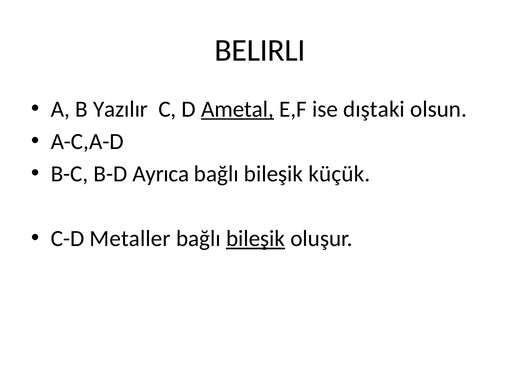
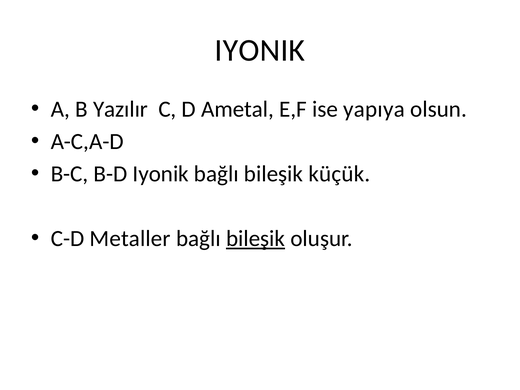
BELIRLI: BELIRLI -> IYONIK (260, 50)
Ametal underline: present -> none (238, 109)
dıştaki: dıştaki -> yapıya (374, 109)
B-D Ayrıca: Ayrıca -> Iyonik (161, 174)
